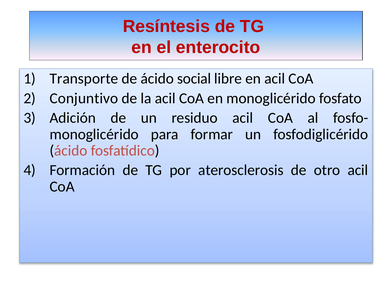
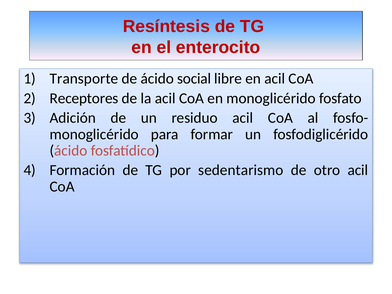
Conjuntivo: Conjuntivo -> Receptores (84, 98)
aterosclerosis: aterosclerosis -> sedentarismo (241, 170)
